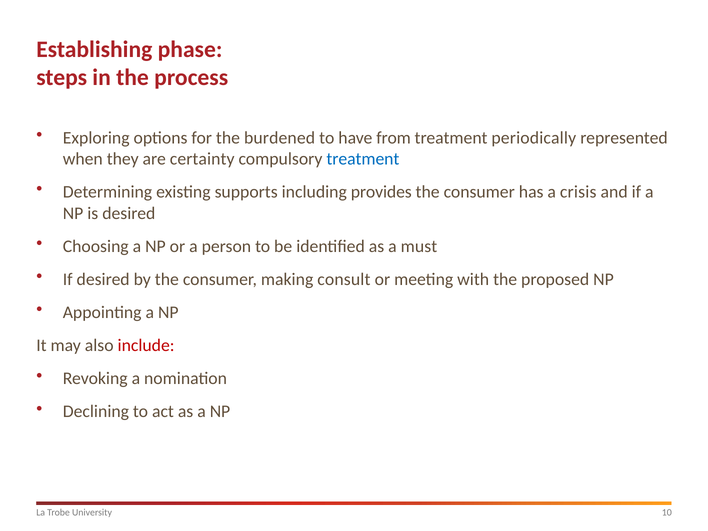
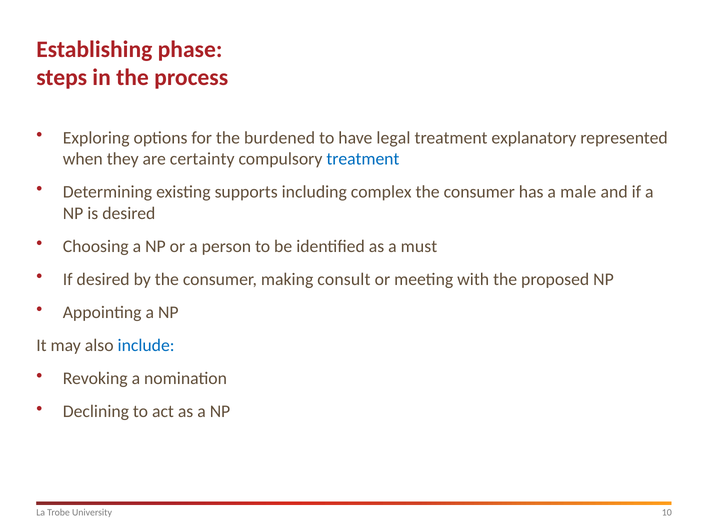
from: from -> legal (393, 138)
periodically: periodically -> explanatory (534, 138)
provides: provides -> complex (381, 192)
crisis: crisis -> male (578, 192)
include colour: red -> blue (146, 346)
